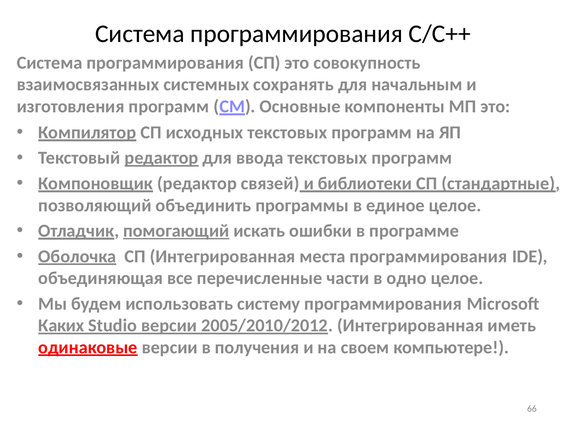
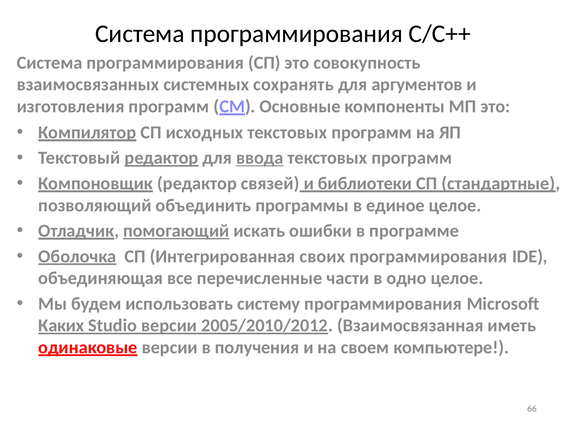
начальным: начальным -> аргументов (417, 85)
ввода underline: none -> present (260, 158)
места: места -> своих (322, 256)
2005/2010/2012 Интегрированная: Интегрированная -> Взаимосвязанная (410, 326)
